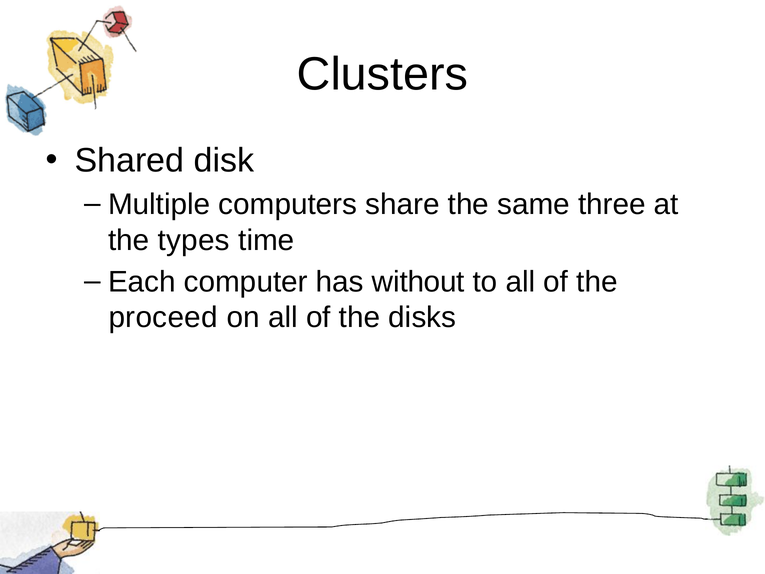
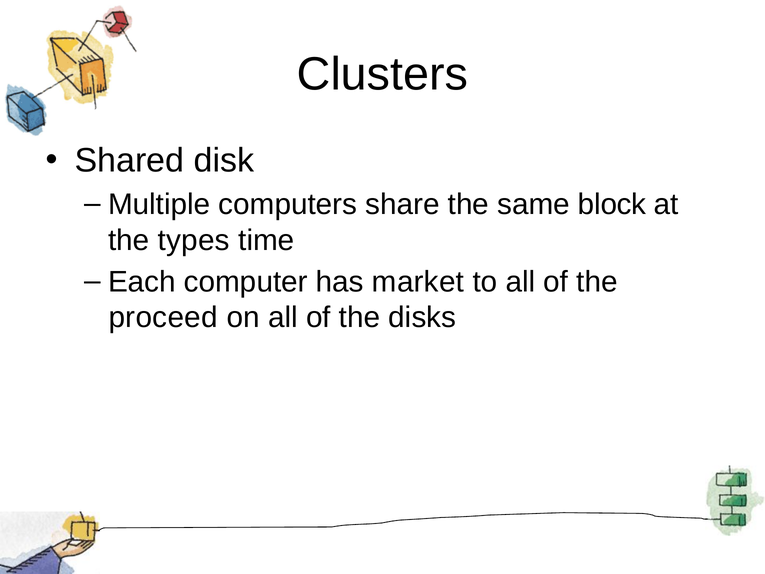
three: three -> block (612, 204)
without: without -> market (418, 282)
